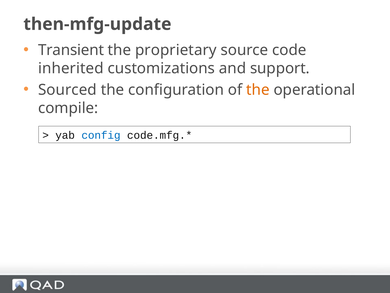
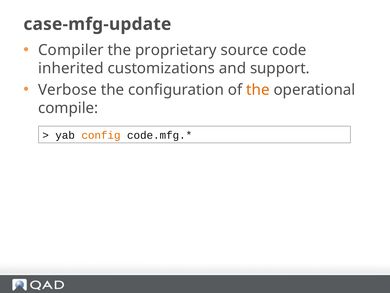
then-mfg-update: then-mfg-update -> case-mfg-update (97, 24)
Transient: Transient -> Compiler (71, 50)
Sourced: Sourced -> Verbose (67, 90)
config colour: blue -> orange (101, 135)
